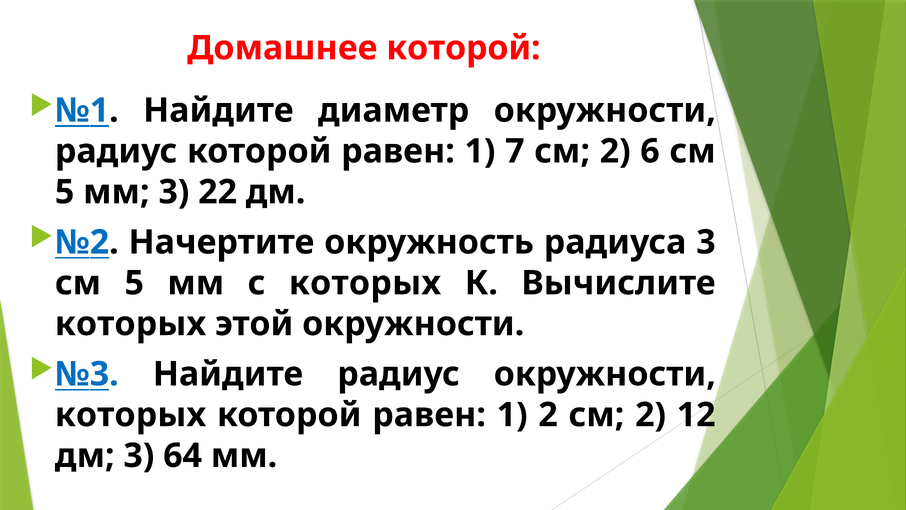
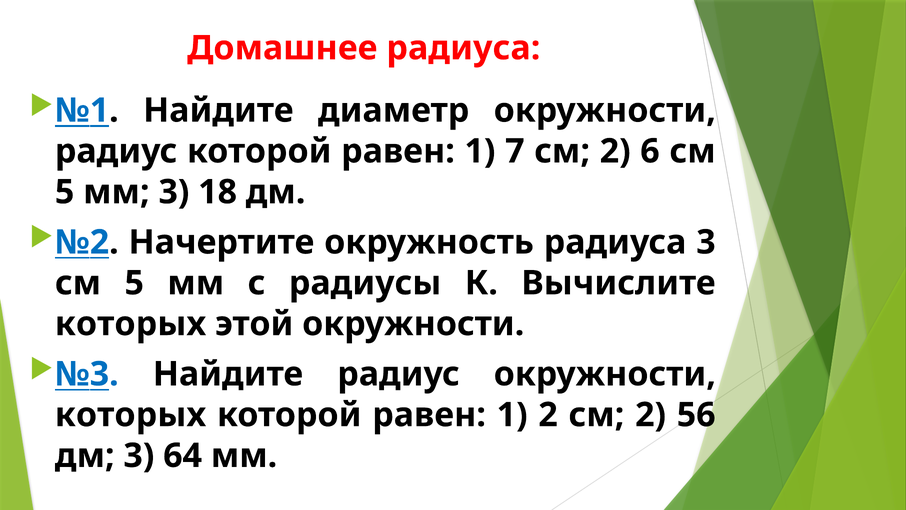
Домашнее которой: которой -> радиуса (463, 48)
22: 22 -> 18 (218, 192)
с которых: которых -> радиусы (365, 283)
12: 12 -> 56 (696, 415)
